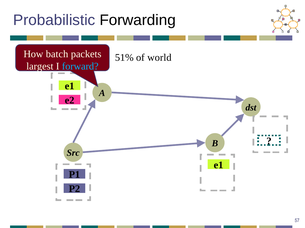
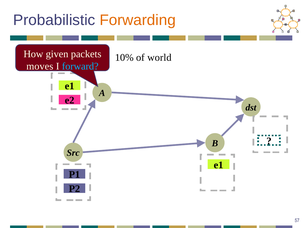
Forwarding colour: black -> orange (138, 20)
batch: batch -> given (57, 54)
51%: 51% -> 10% (124, 58)
largest: largest -> moves (40, 66)
